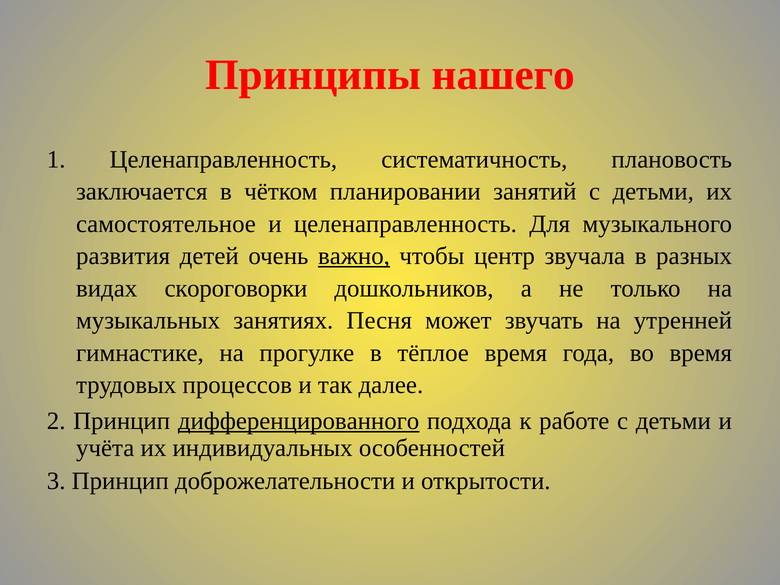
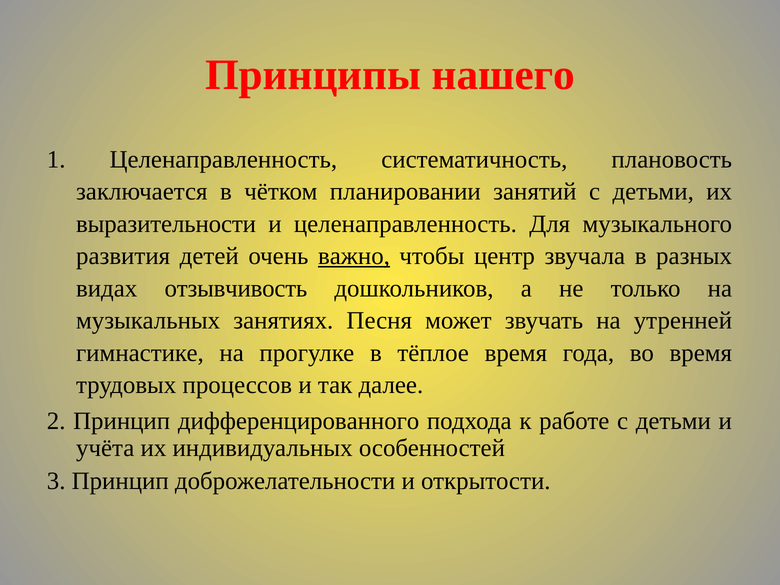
самостоятельное: самостоятельное -> выразительности (166, 224)
скороговорки: скороговорки -> отзывчивость (236, 288)
дифференцированного underline: present -> none (299, 421)
